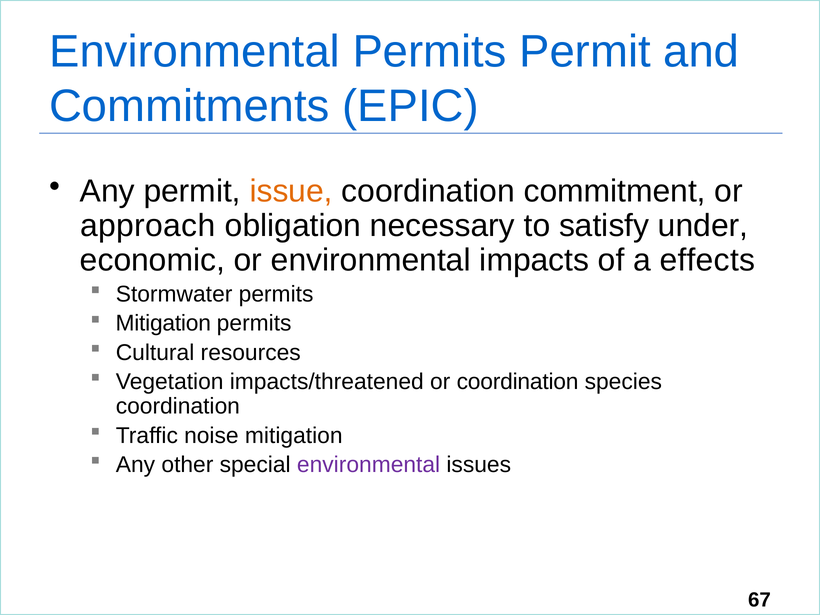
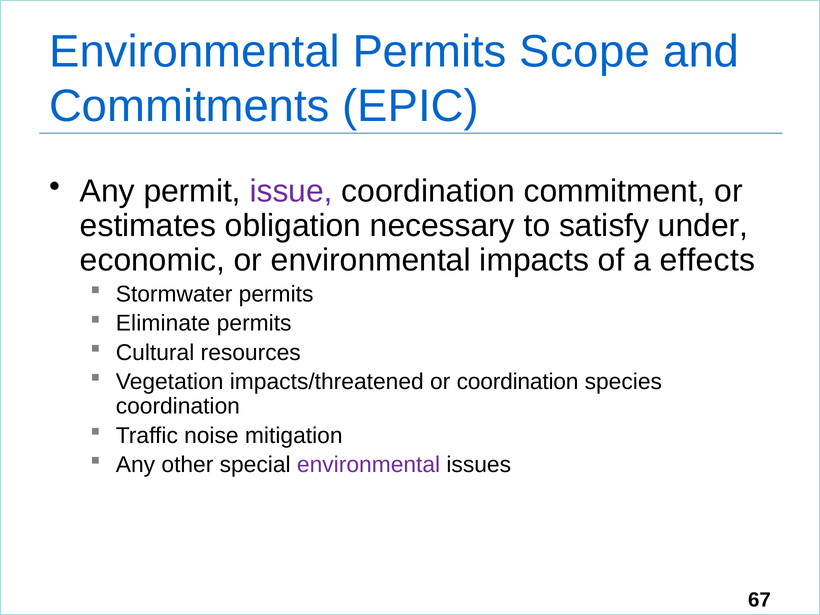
Permits Permit: Permit -> Scope (585, 52)
issue colour: orange -> purple (291, 191)
approach: approach -> estimates (148, 226)
Mitigation: Mitigation -> Eliminate (163, 323)
